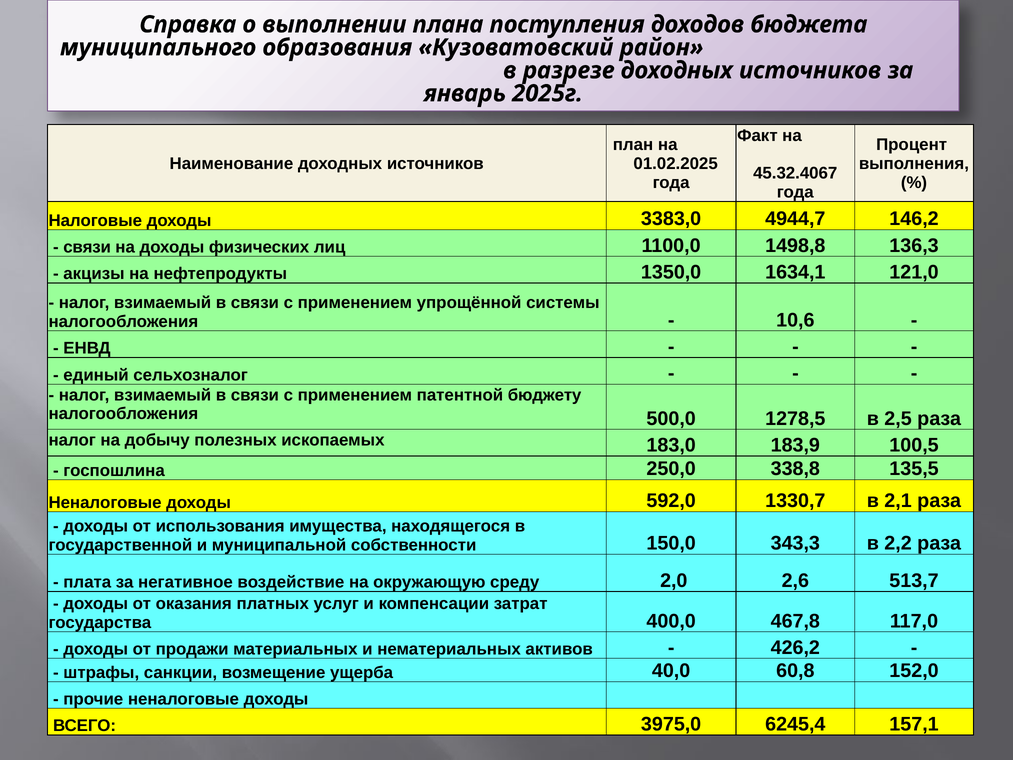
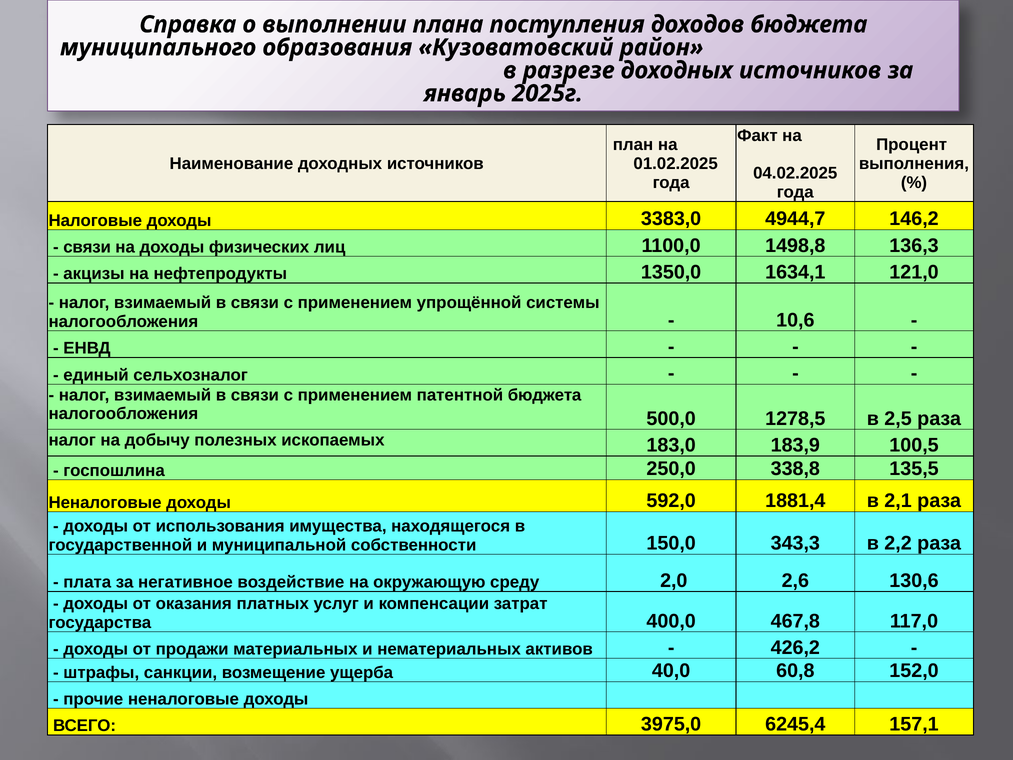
45.32.4067: 45.32.4067 -> 04.02.2025 (795, 173)
патентной бюджету: бюджету -> бюджета (545, 395)
1330,7: 1330,7 -> 1881,4 (795, 501)
513,7: 513,7 -> 130,6 (914, 581)
